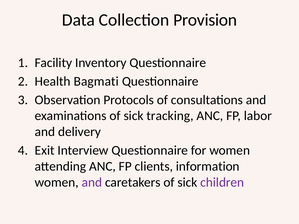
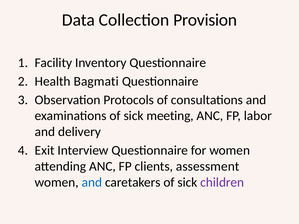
tracking: tracking -> meeting (170, 116)
information: information -> assessment (208, 166)
and colour: purple -> blue (92, 182)
